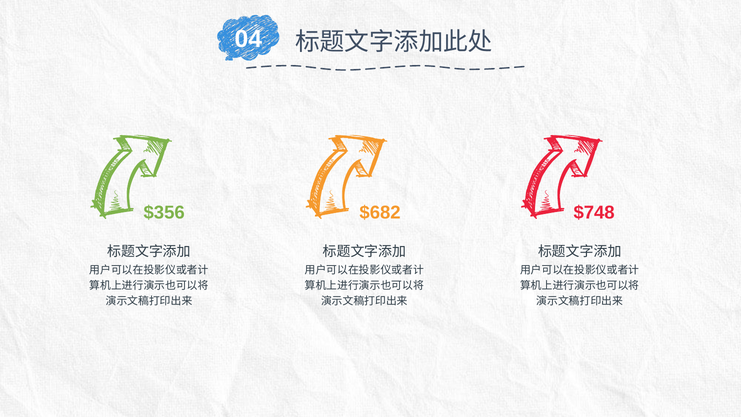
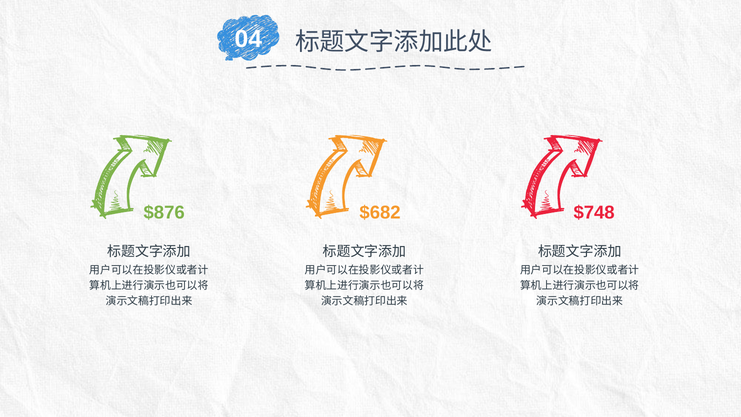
$356: $356 -> $876 (164, 212)
